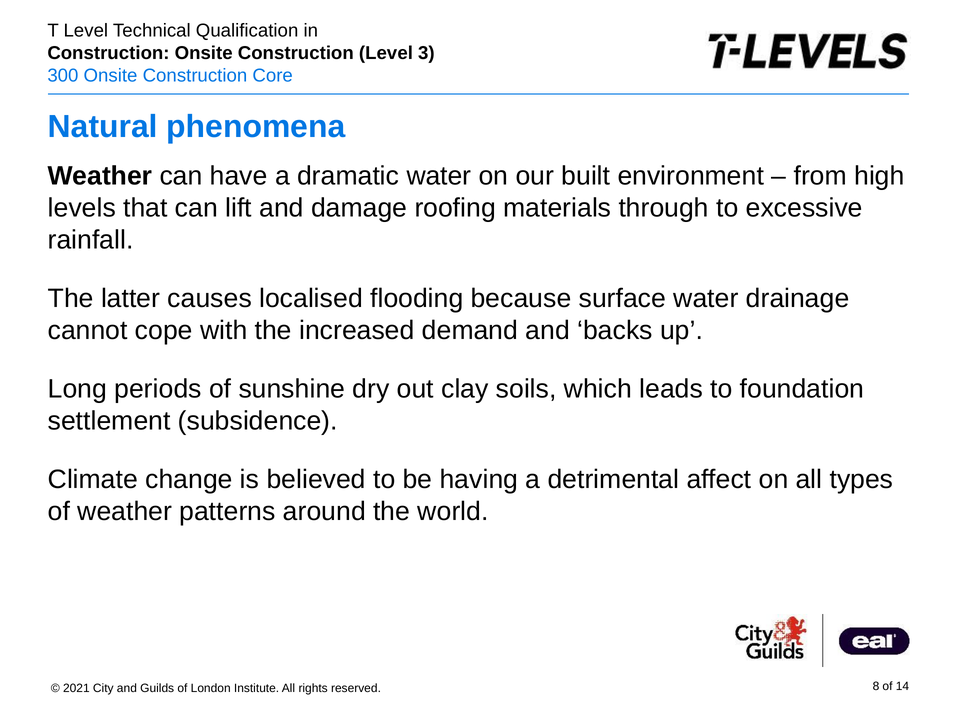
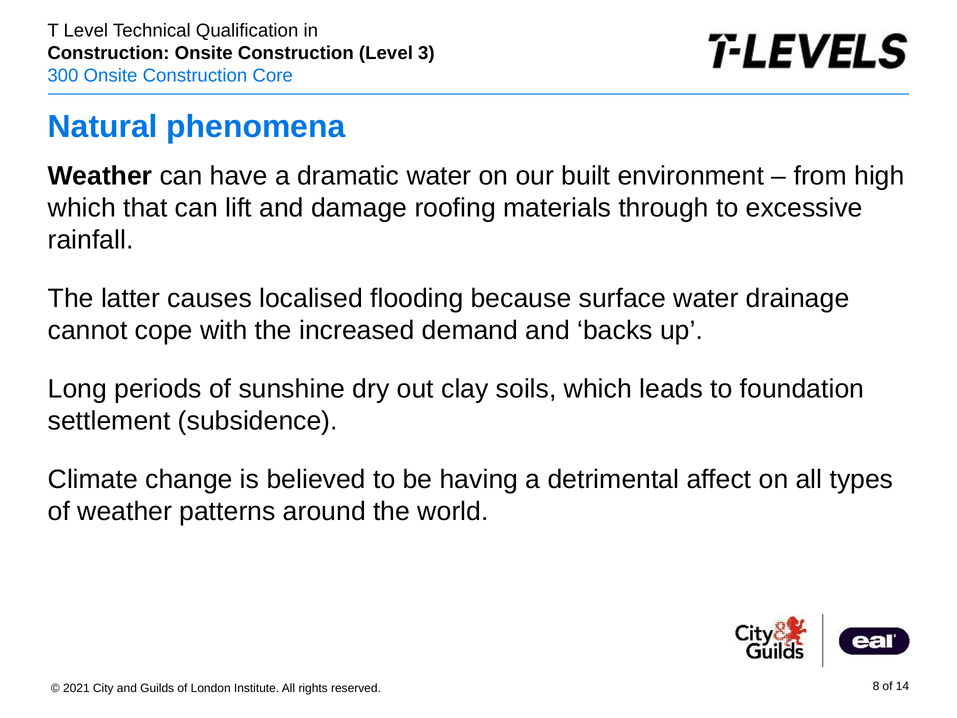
levels: levels -> which (82, 208)
